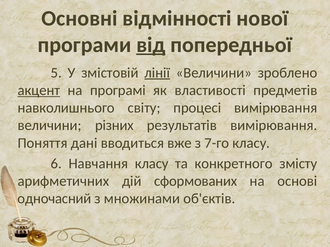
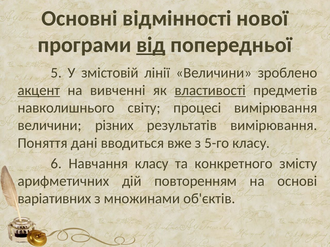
лінії underline: present -> none (157, 73)
програмі: програмі -> вивченні (118, 90)
властивості underline: none -> present (210, 90)
7-го: 7-го -> 5-го (217, 143)
сформованих: сформованих -> повторенням (196, 181)
одночасний: одночасний -> варіативних (54, 199)
